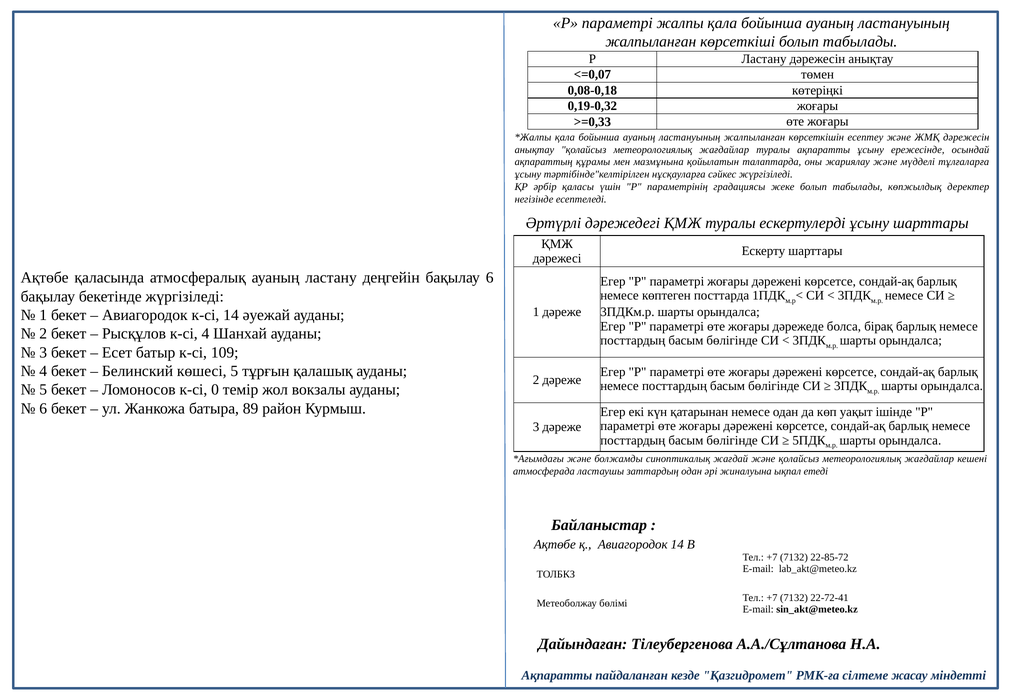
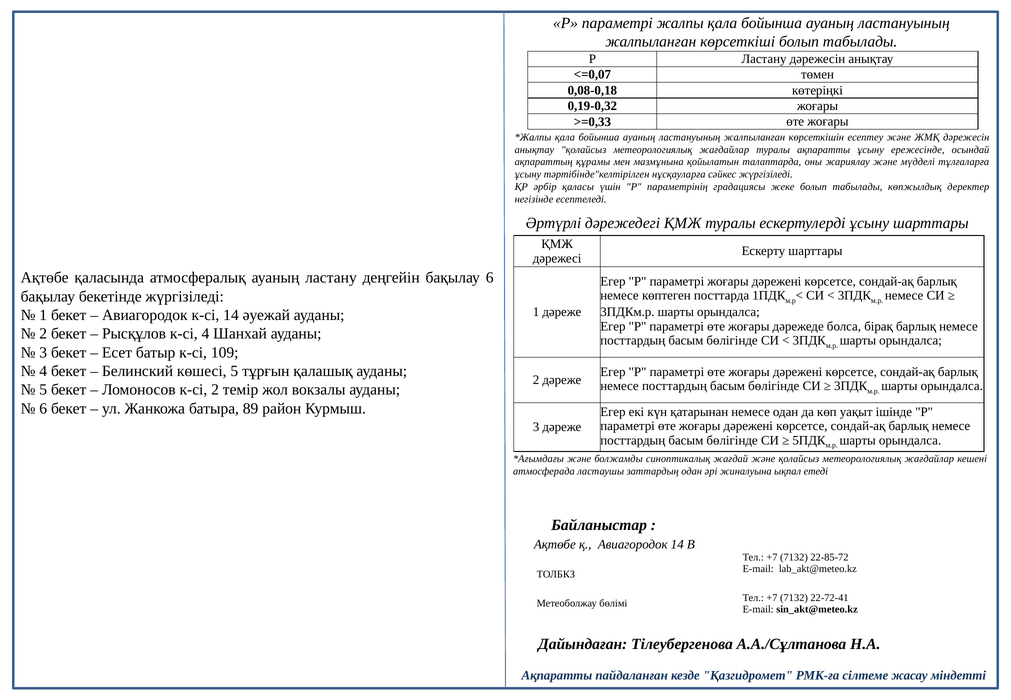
к-сі 0: 0 -> 2 (215, 390)
